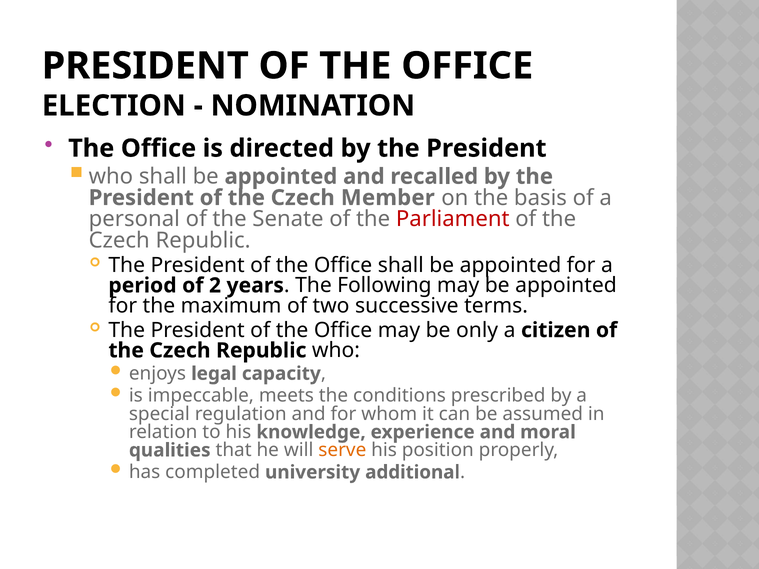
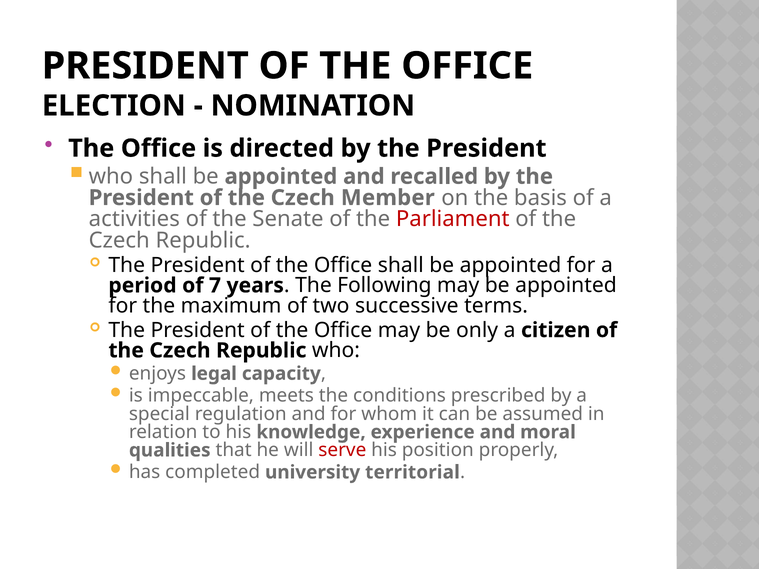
personal: personal -> activities (134, 219)
2: 2 -> 7 (215, 286)
serve colour: orange -> red (342, 450)
additional: additional -> territorial (412, 472)
